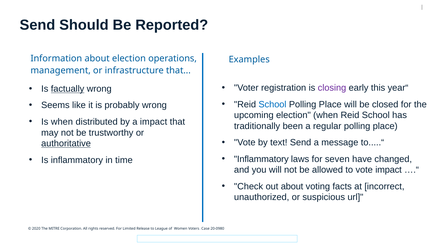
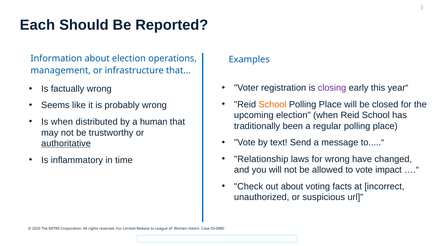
Send: Send -> Each (37, 25)
factually underline: present -> none (68, 89)
School colour: blue -> orange (272, 104)
a impact: impact -> human (154, 122)
Inflammatory: Inflammatory -> Relationship (261, 159)
for seven: seven -> wrong (337, 159)
